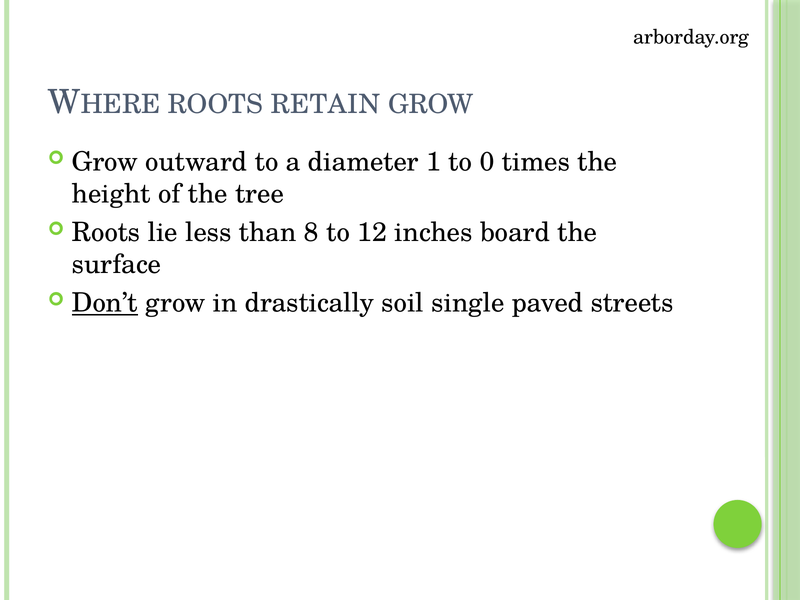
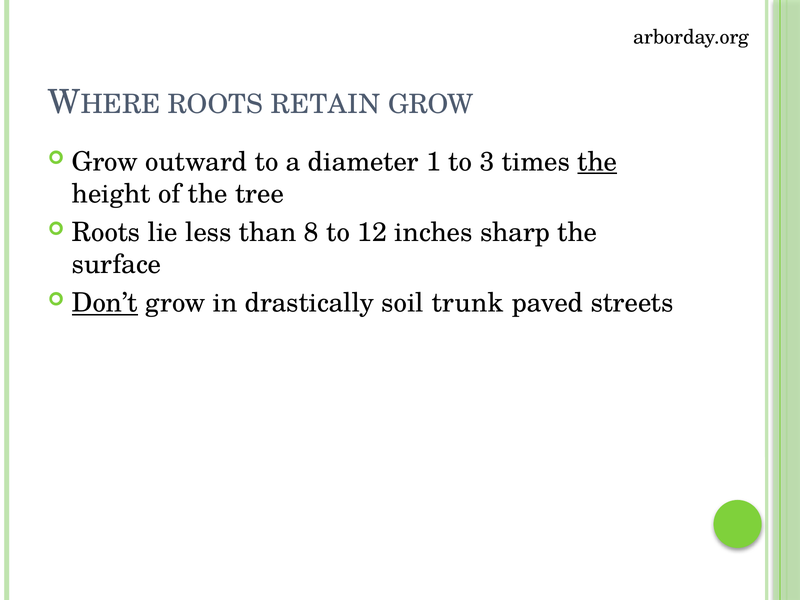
0: 0 -> 3 (487, 162)
the underline: none -> present (597, 162)
board: board -> sharp (515, 232)
single: single -> trunk (468, 303)
